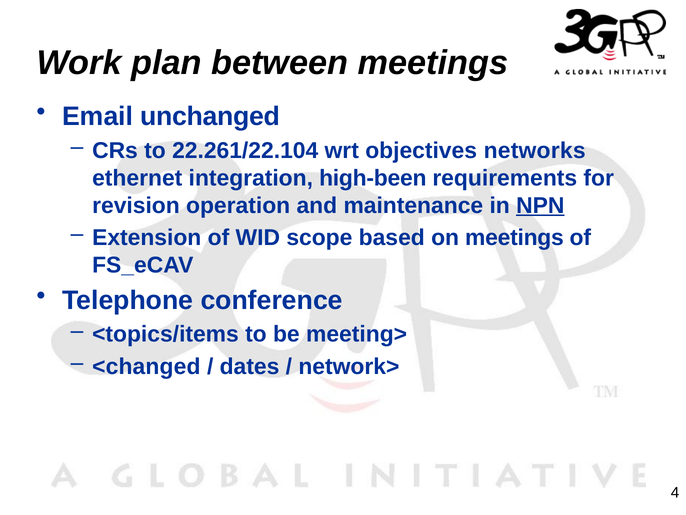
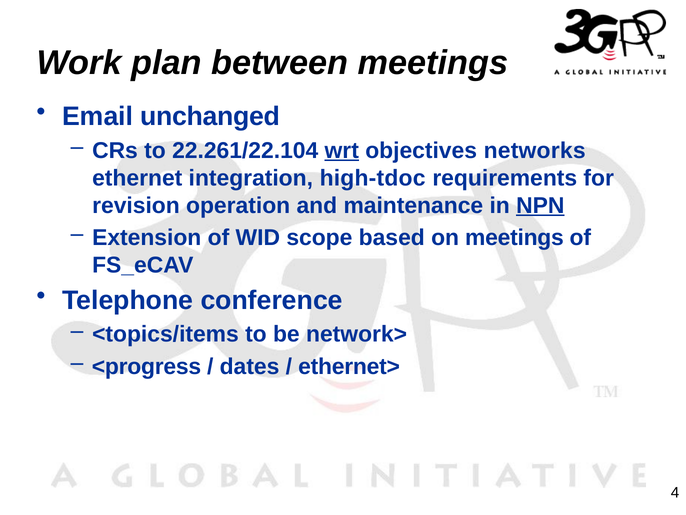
wrt underline: none -> present (342, 150)
high-been: high-been -> high-tdoc (373, 178)
meeting>: meeting> -> network> (357, 334)
<changed: <changed -> <progress (147, 366)
network>: network> -> ethernet> (349, 366)
